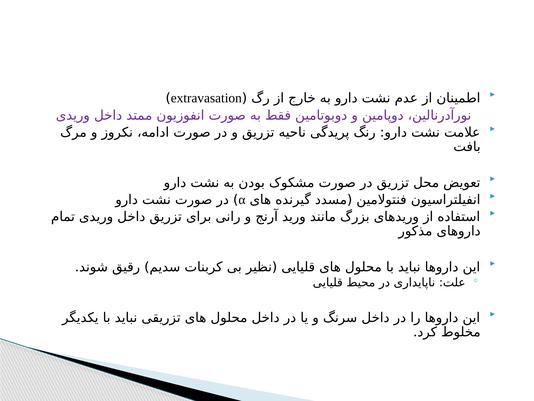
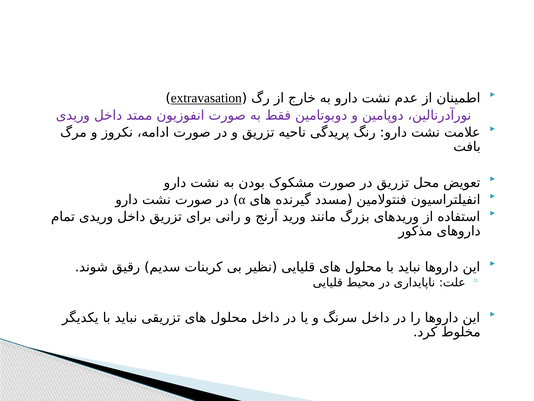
extravasation underline: none -> present (206, 98)
